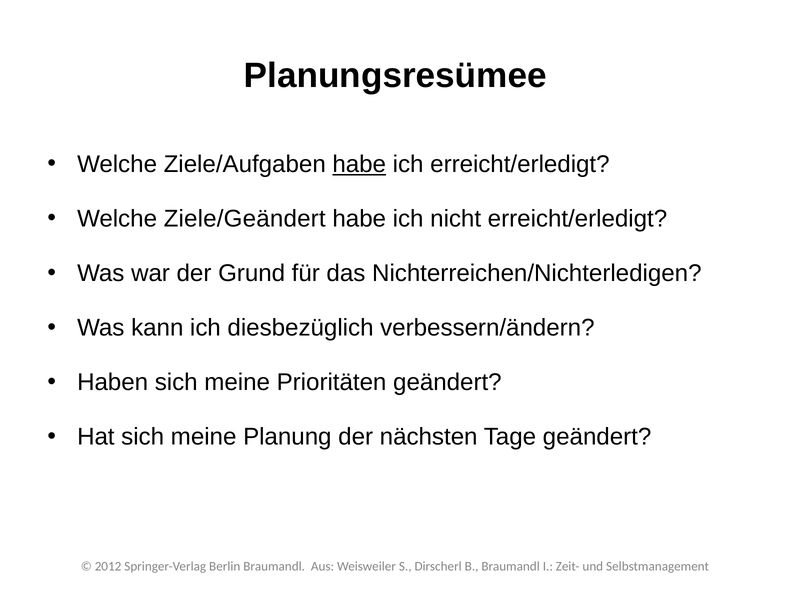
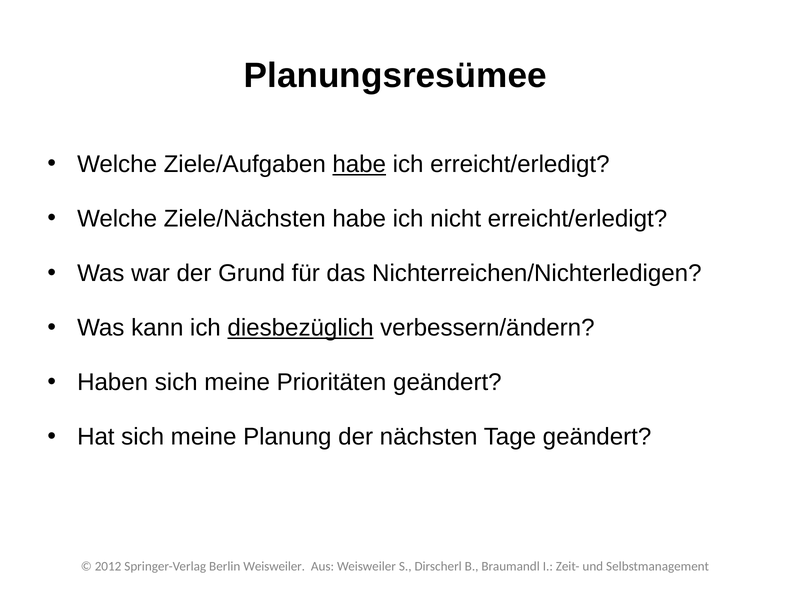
Ziele/Geändert: Ziele/Geändert -> Ziele/Nächsten (245, 219)
diesbezüglich underline: none -> present (301, 328)
Berlin Braumandl: Braumandl -> Weisweiler (274, 567)
